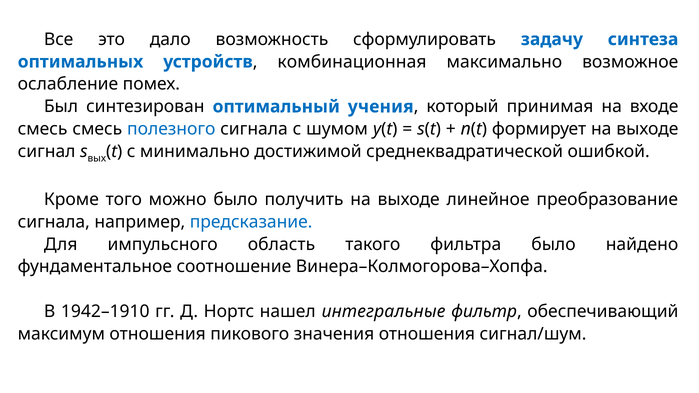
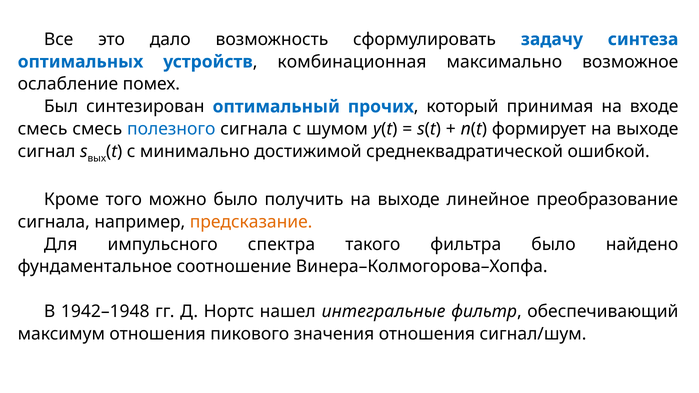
учения: учения -> прочих (381, 107)
предсказание colour: blue -> orange (251, 222)
область: область -> спектра (281, 244)
1942–1910: 1942–1910 -> 1942–1948 (105, 312)
